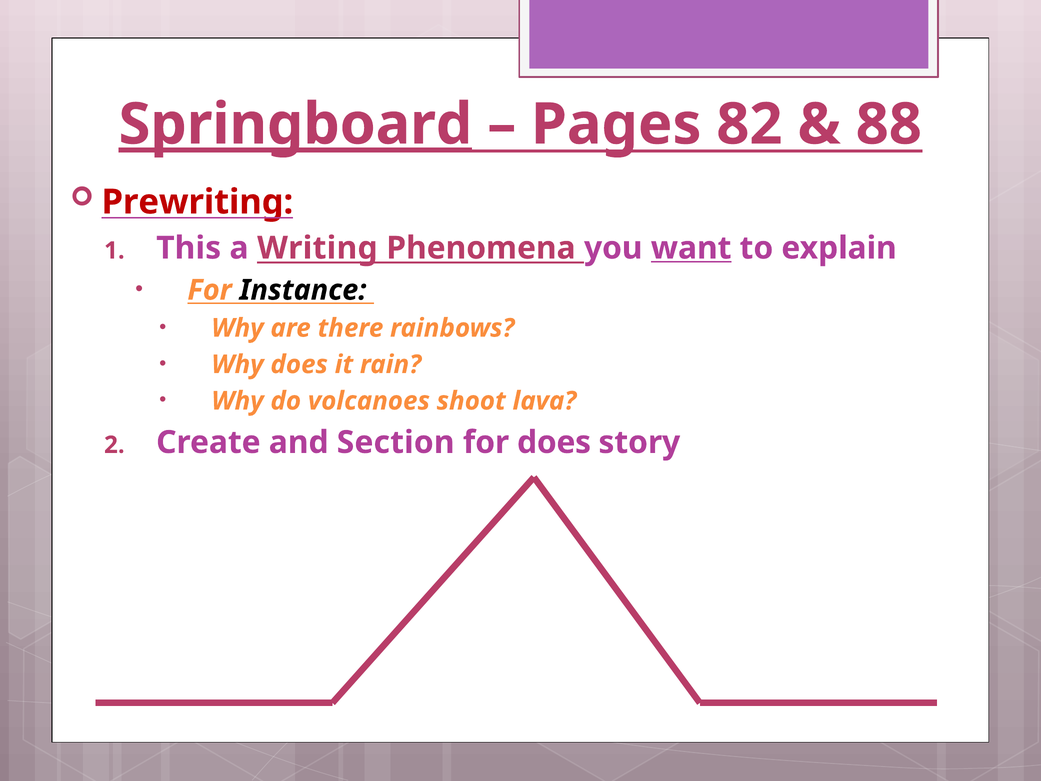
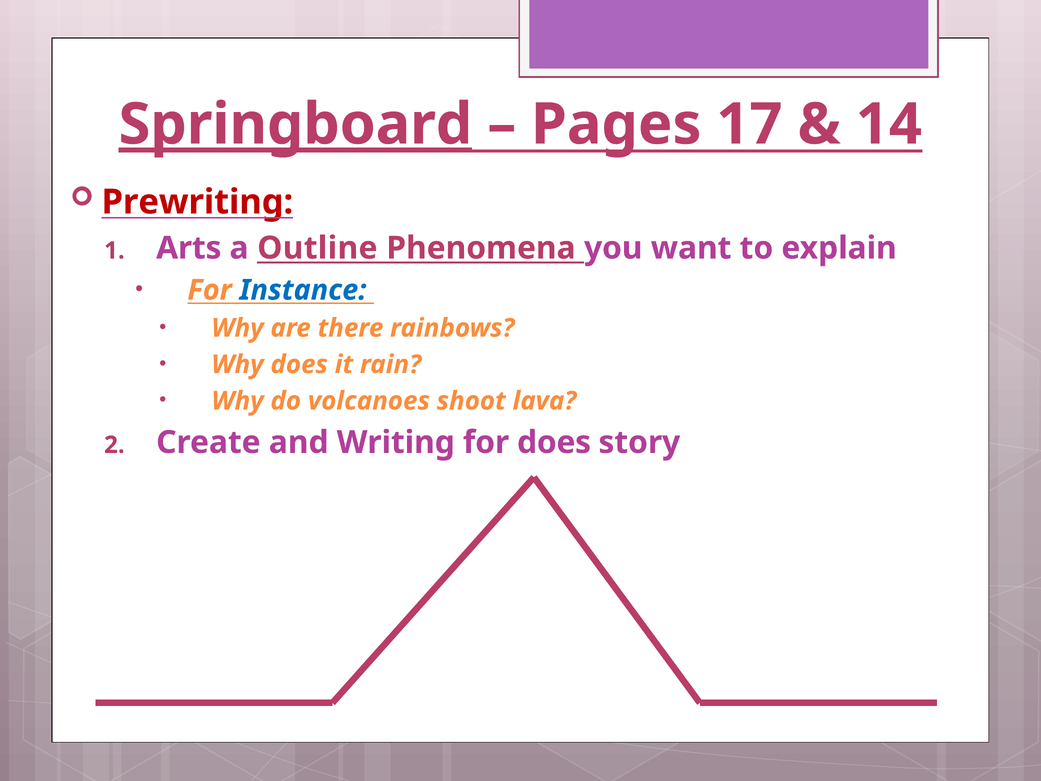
82: 82 -> 17 (749, 124)
88: 88 -> 14 (889, 124)
This: This -> Arts (189, 248)
Writing: Writing -> Outline (317, 248)
want underline: present -> none (691, 248)
Instance colour: black -> blue (303, 290)
Section: Section -> Writing (396, 442)
